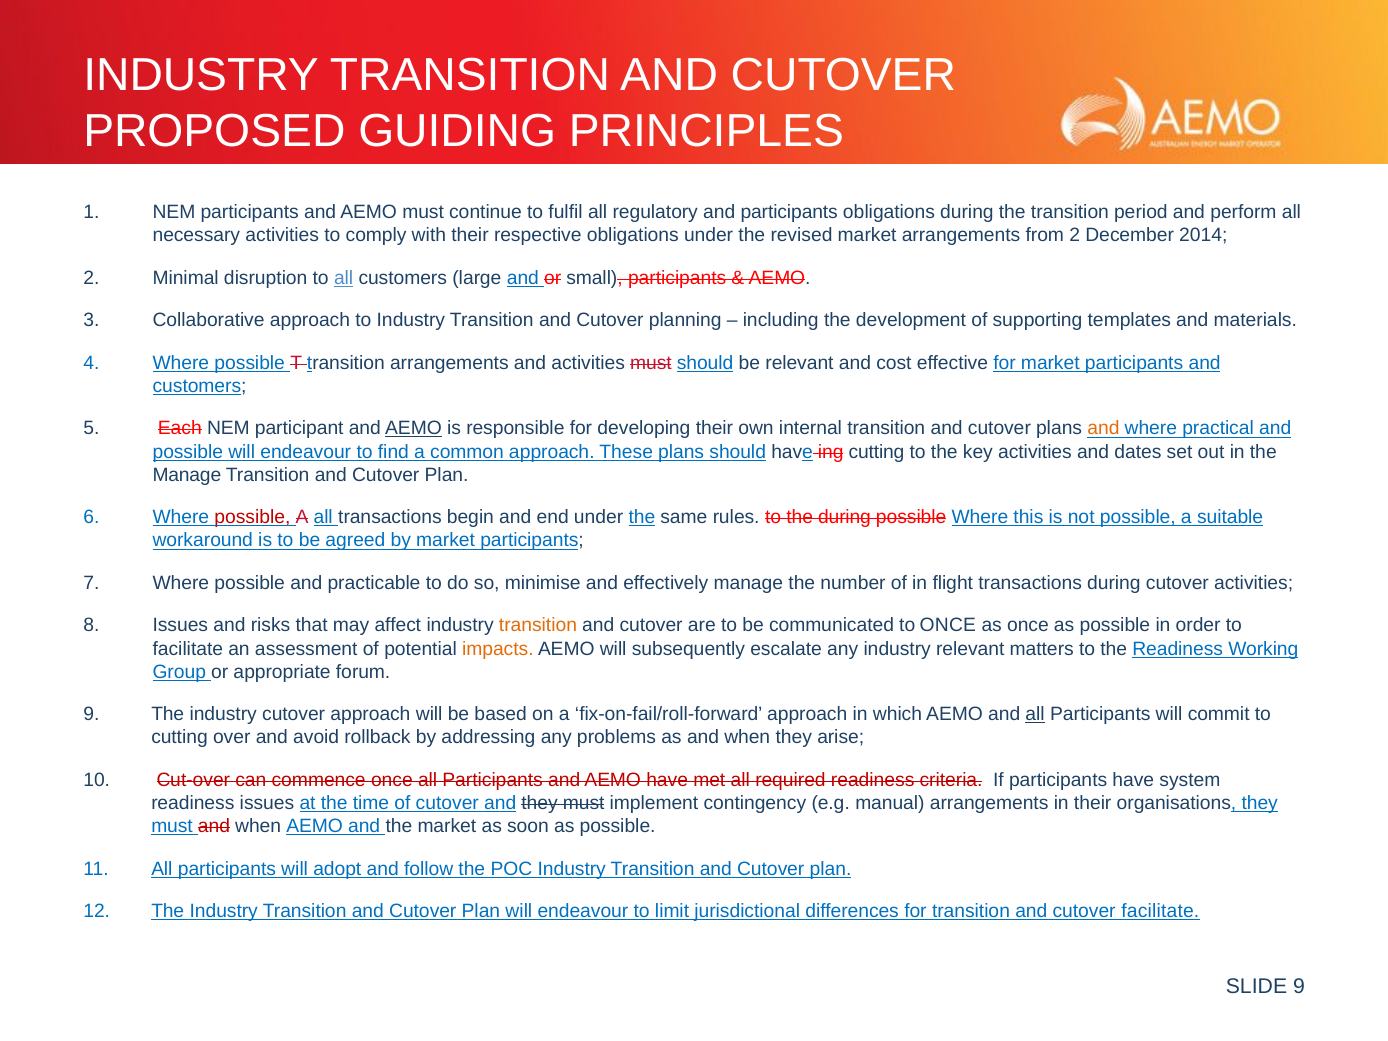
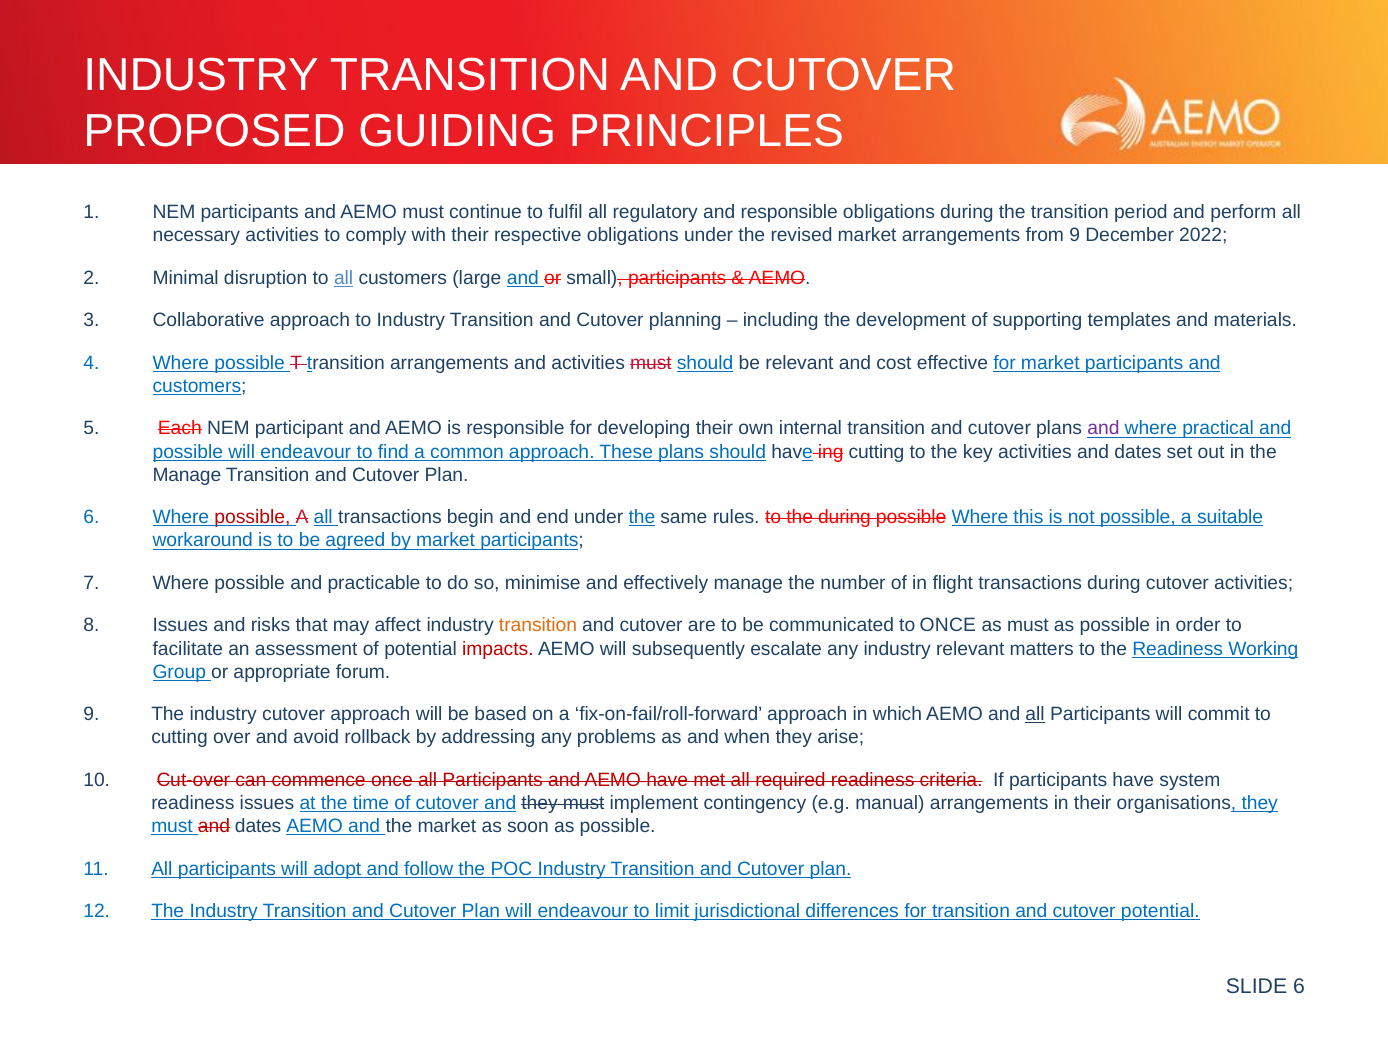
and participants: participants -> responsible (789, 212)
from 2: 2 -> 9 (1075, 236)
2014: 2014 -> 2022 (1203, 236)
AEMO underline: present -> none (413, 429)
and colour: orange -> purple (1103, 429)
as once: once -> must (1028, 626)
impacts colour: orange -> red (498, 649)
must and when: when -> dates (258, 826)
cutover facilitate: facilitate -> potential (1160, 911)
9: 9 -> 6 (1299, 986)
